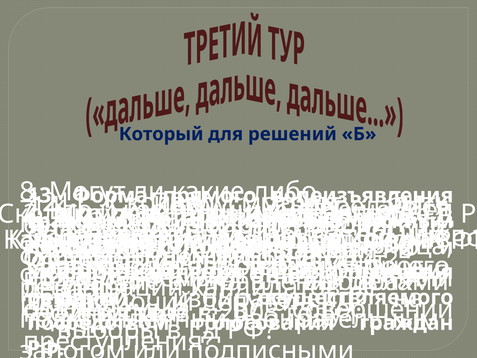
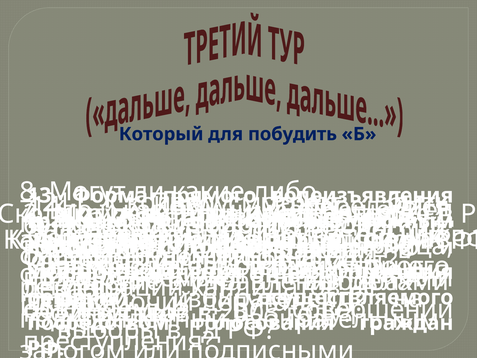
для решений: решений -> побудить (293, 134)
